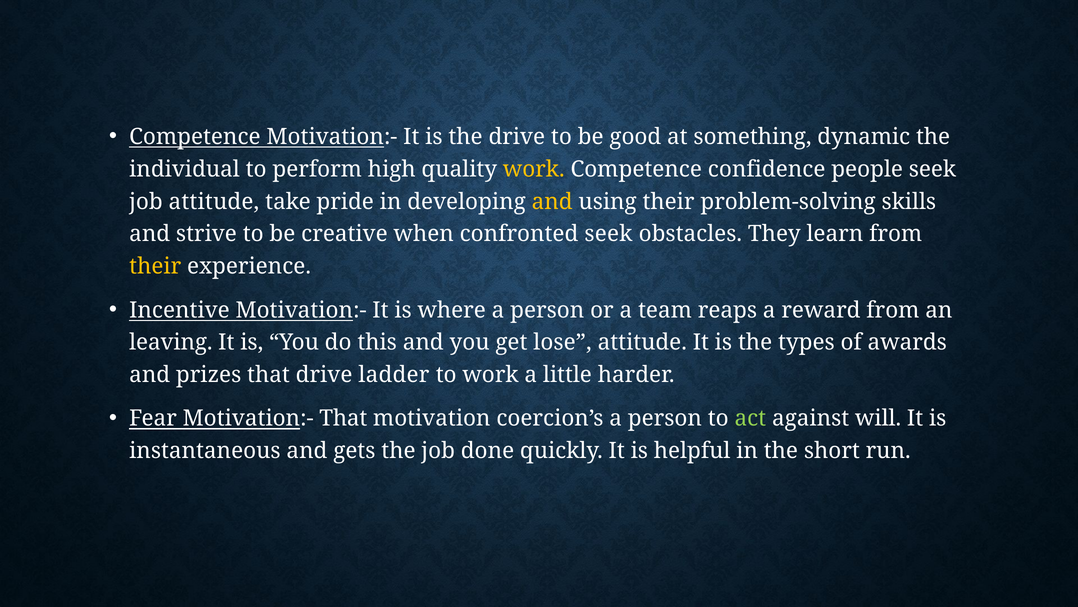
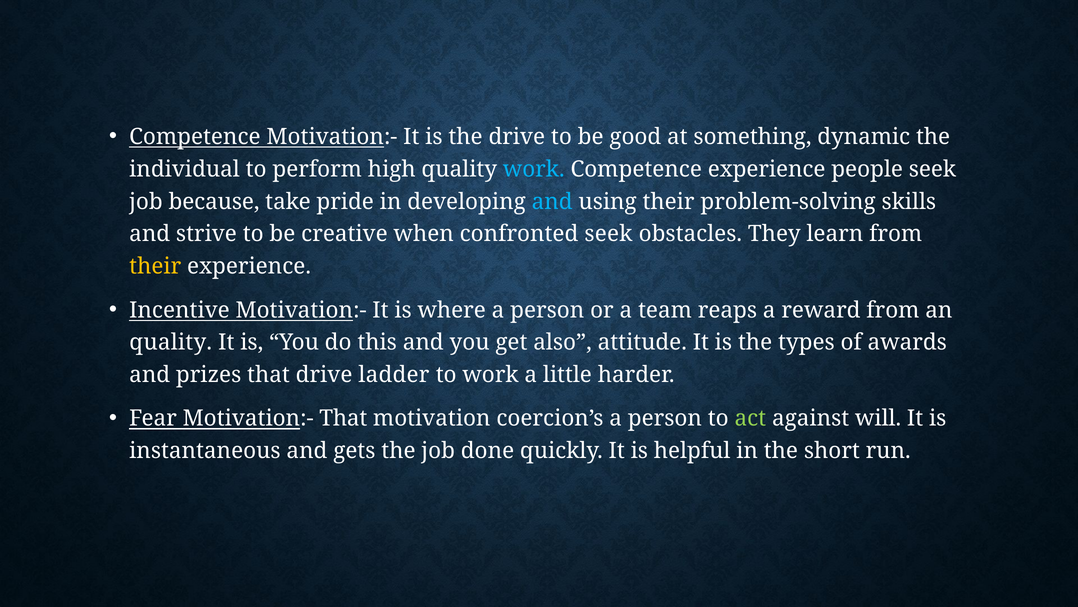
work colour: yellow -> light blue (534, 169)
Competence confidence: confidence -> experience (767, 169)
job attitude: attitude -> because (214, 201)
and colour: yellow -> light blue (552, 201)
leaving: leaving -> quality (171, 342)
lose: lose -> also (563, 342)
